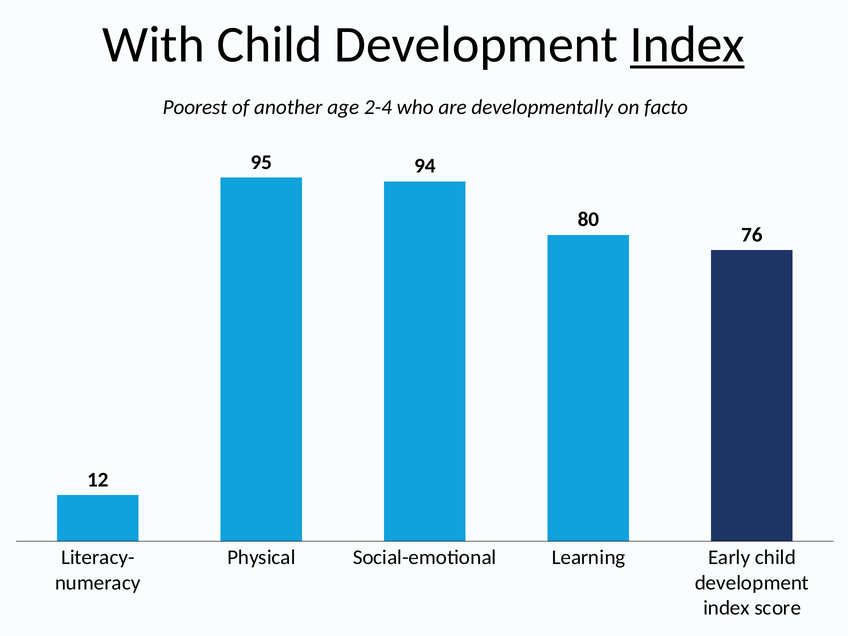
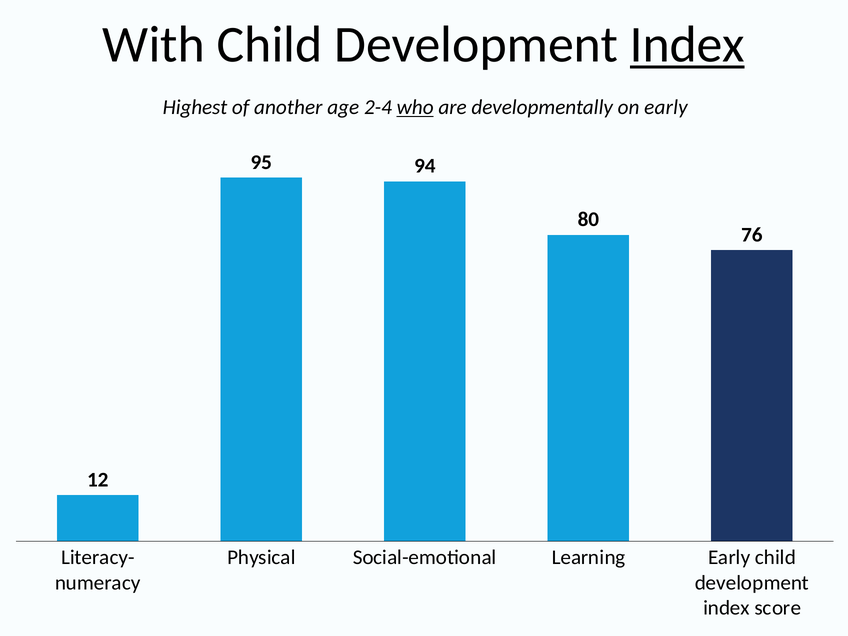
Poorest: Poorest -> Highest (195, 107)
who underline: none -> present (415, 107)
on facto: facto -> early (666, 107)
